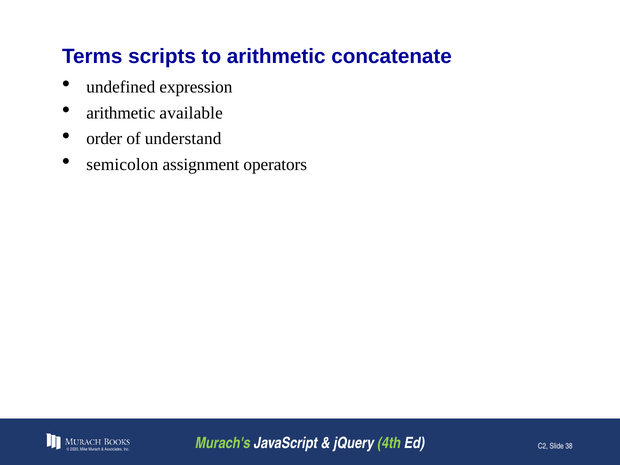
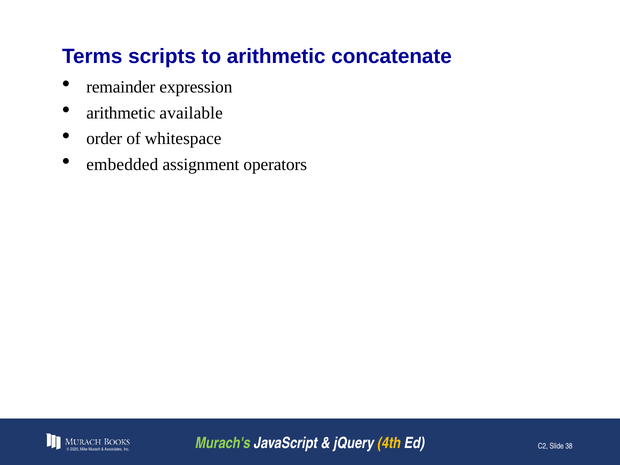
undefined: undefined -> remainder (121, 87)
understand: understand -> whitespace (183, 139)
semicolon: semicolon -> embedded (122, 165)
4th colour: light green -> yellow (389, 443)
